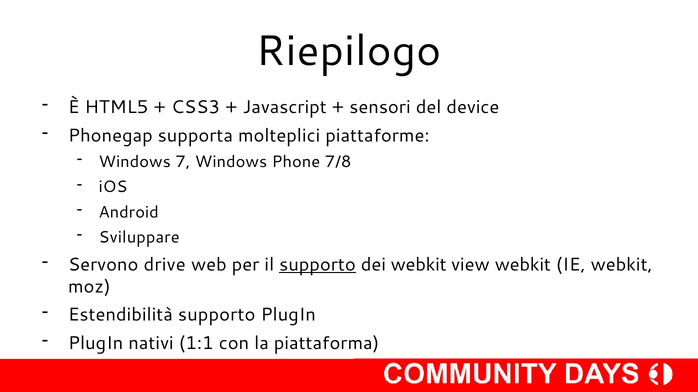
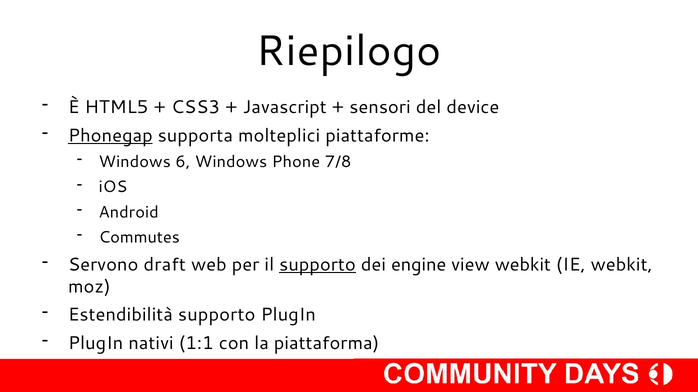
Phonegap underline: none -> present (110, 136)
7: 7 -> 6 (183, 162)
Sviluppare: Sviluppare -> Commutes (139, 238)
drive: drive -> draft (165, 265)
dei webkit: webkit -> engine (419, 265)
